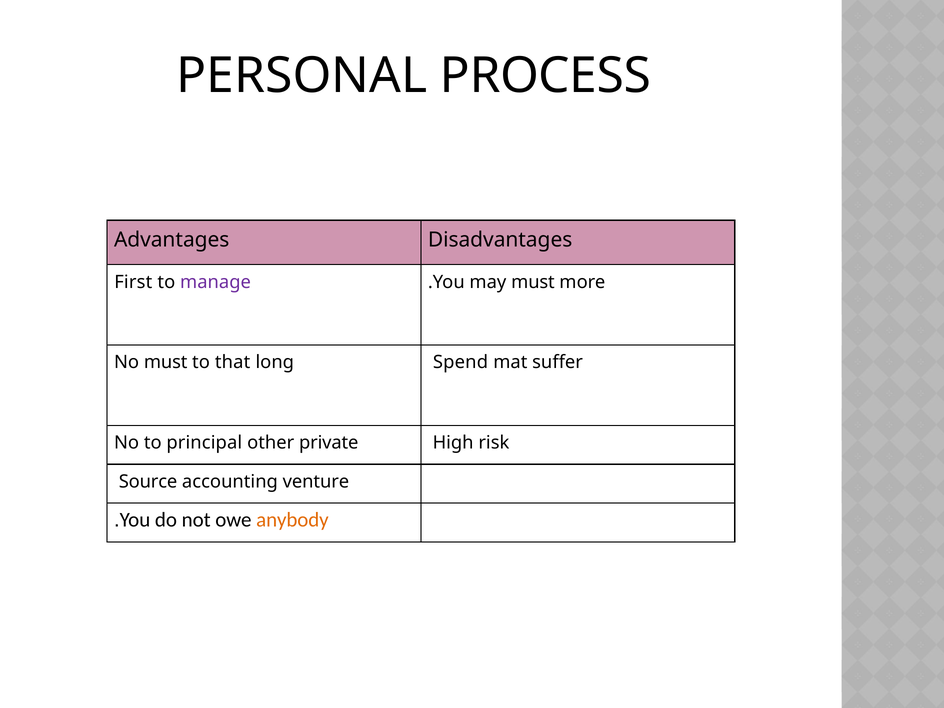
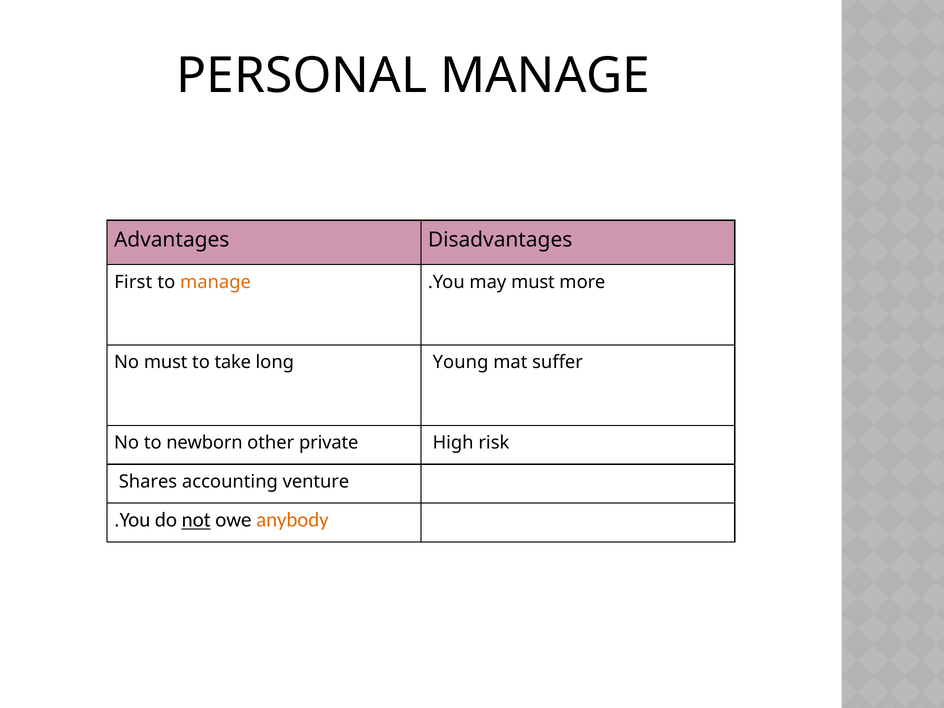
PERSONAL PROCESS: PROCESS -> MANAGE (545, 76)
manage colour: purple -> orange (216, 282)
that: that -> take (233, 362)
Spend: Spend -> Young (461, 362)
principal: principal -> newborn (204, 443)
Source: Source -> Shares (148, 482)
not underline: none -> present (196, 520)
